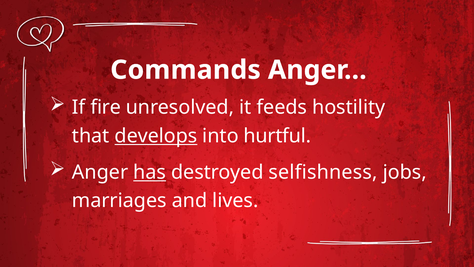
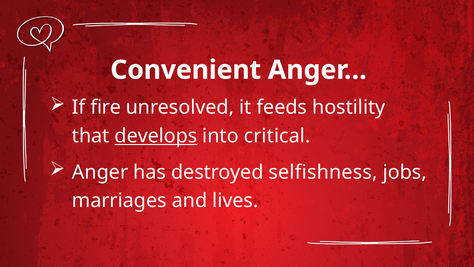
Commands: Commands -> Convenient (186, 70)
hurtful: hurtful -> critical (277, 136)
has underline: present -> none (150, 172)
